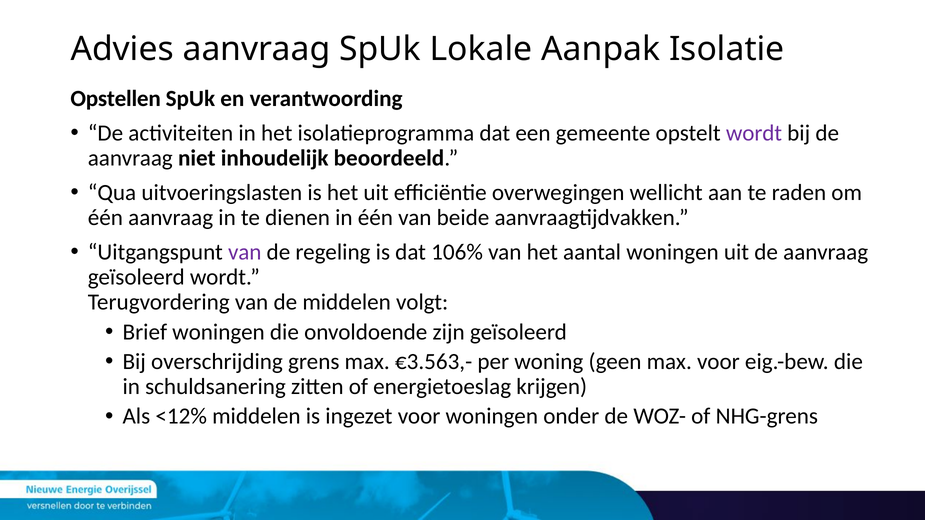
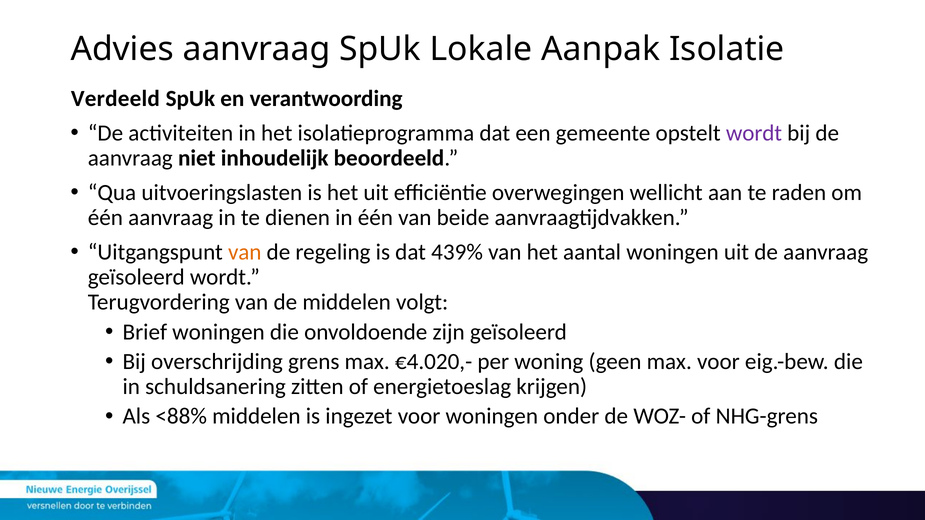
Opstellen: Opstellen -> Verdeeld (115, 99)
van colour: purple -> orange (245, 252)
106%: 106% -> 439% (457, 252)
€3.563,-: €3.563,- -> €4.020,- (434, 362)
<12%: <12% -> <88% (181, 417)
